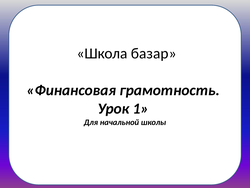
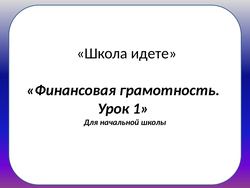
базар: базар -> идете (154, 53)
